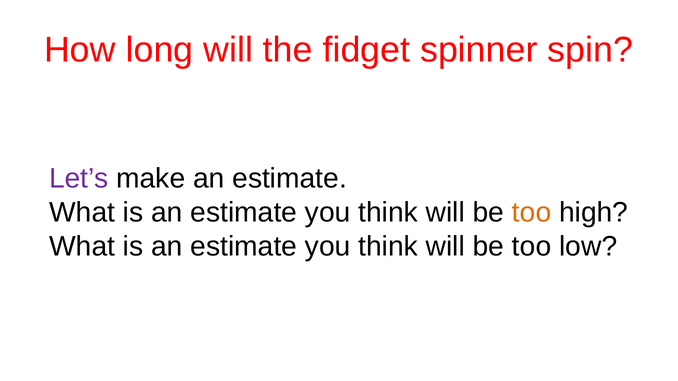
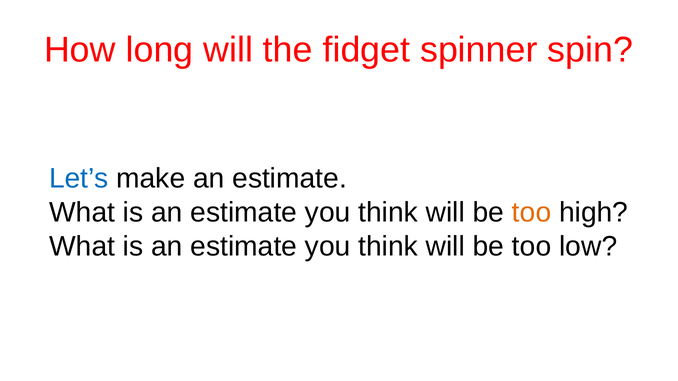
Let’s colour: purple -> blue (79, 179)
